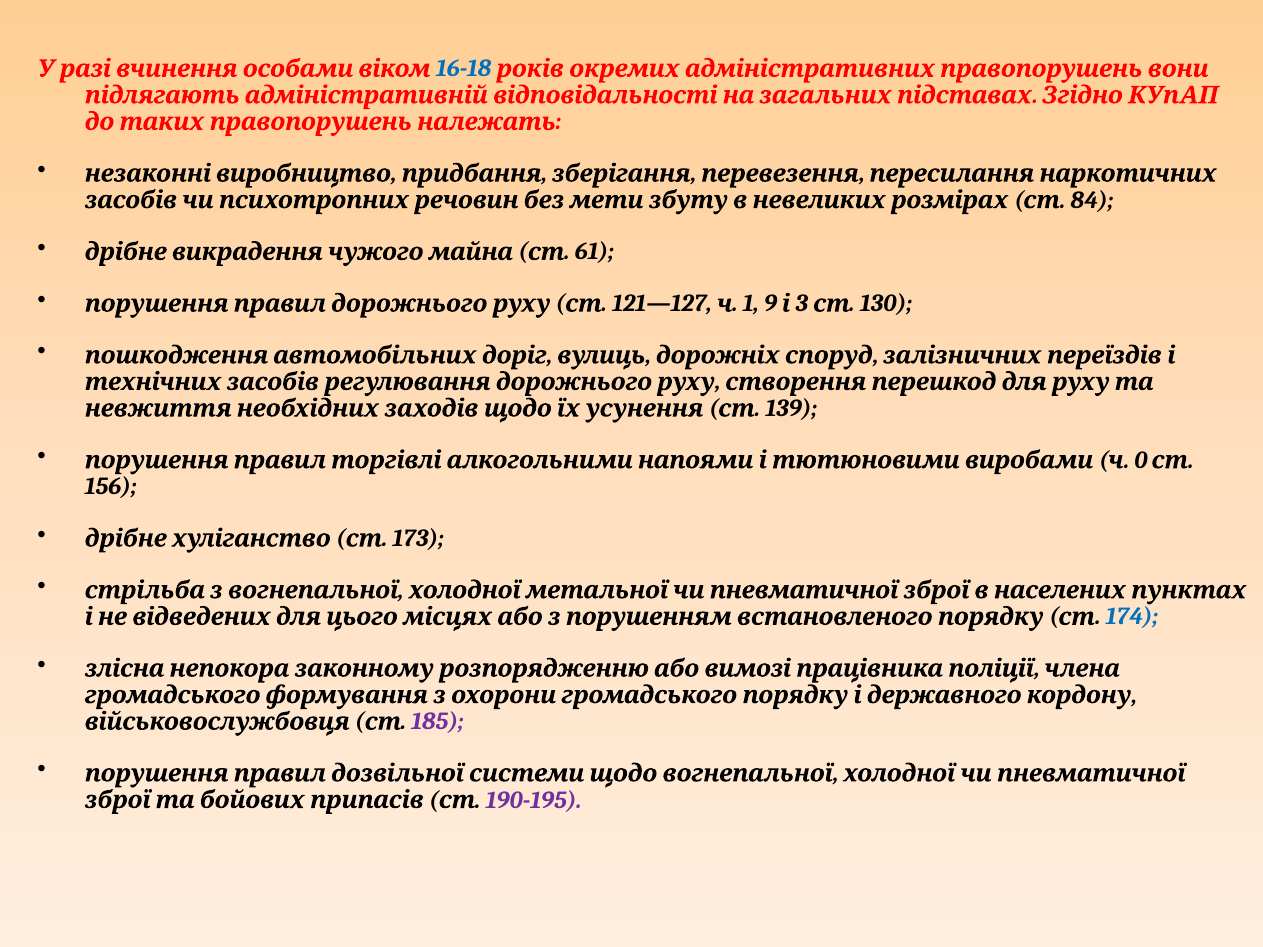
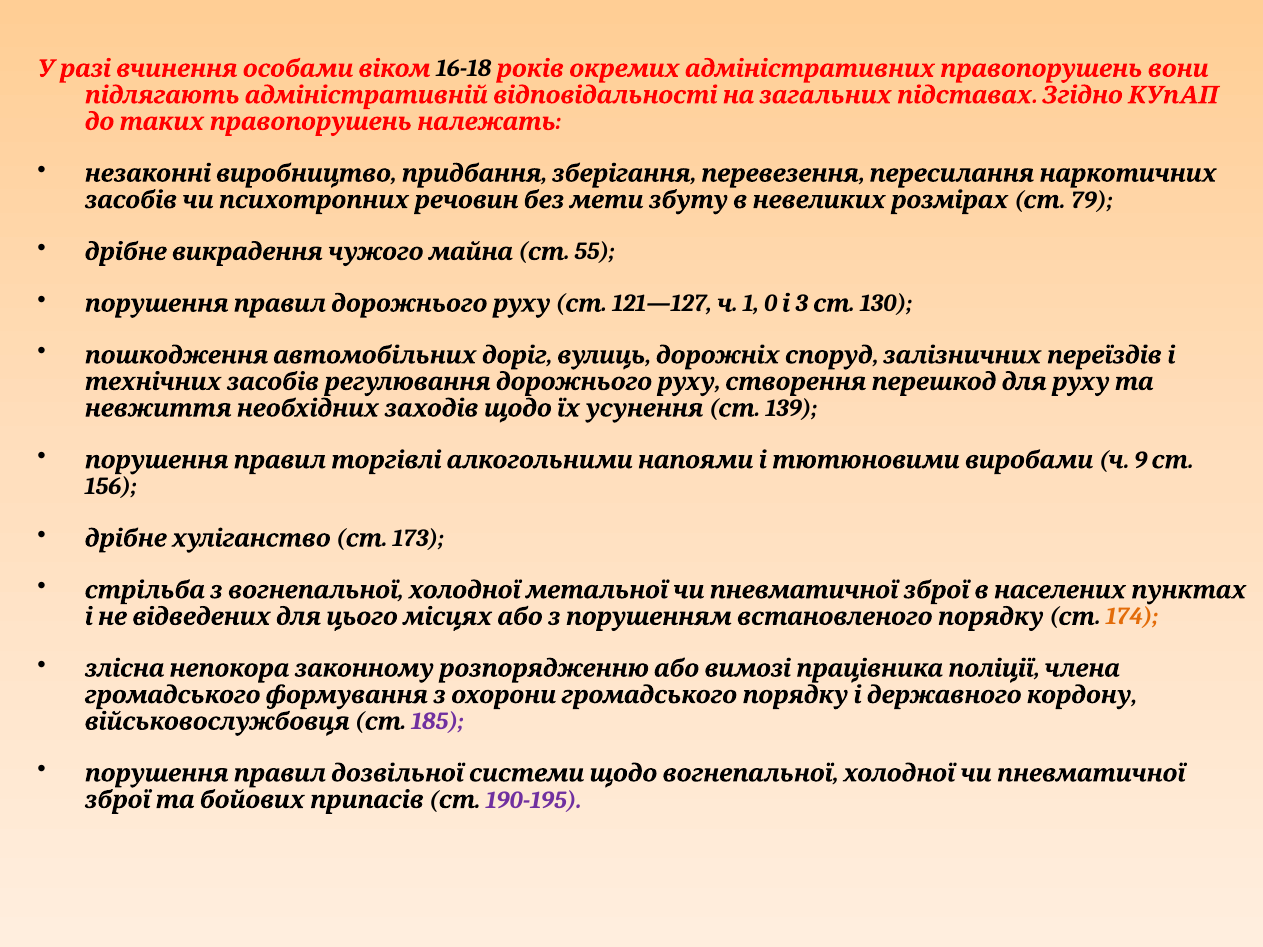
16-18 colour: blue -> black (464, 69)
84: 84 -> 79 (1092, 200)
61: 61 -> 55 (594, 252)
9: 9 -> 0 (771, 304)
0: 0 -> 9 (1141, 460)
174 colour: blue -> orange (1132, 617)
